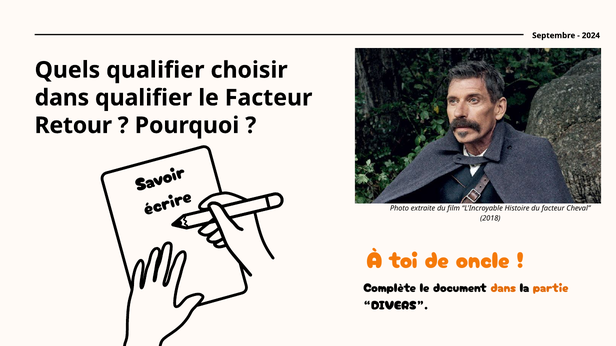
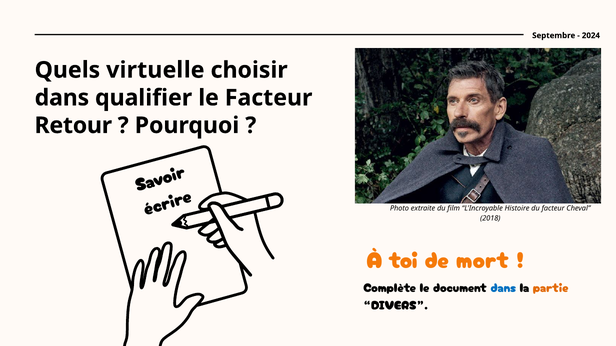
Quels qualifier: qualifier -> virtuelle (155, 70)
oncle: oncle -> mort (483, 261)
dans colour: orange -> blue (503, 289)
